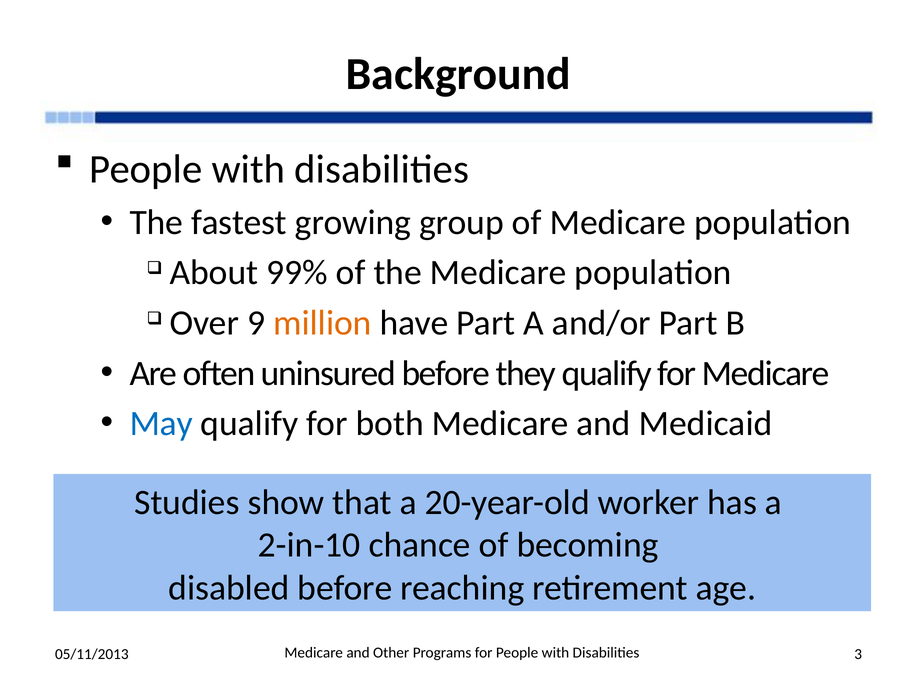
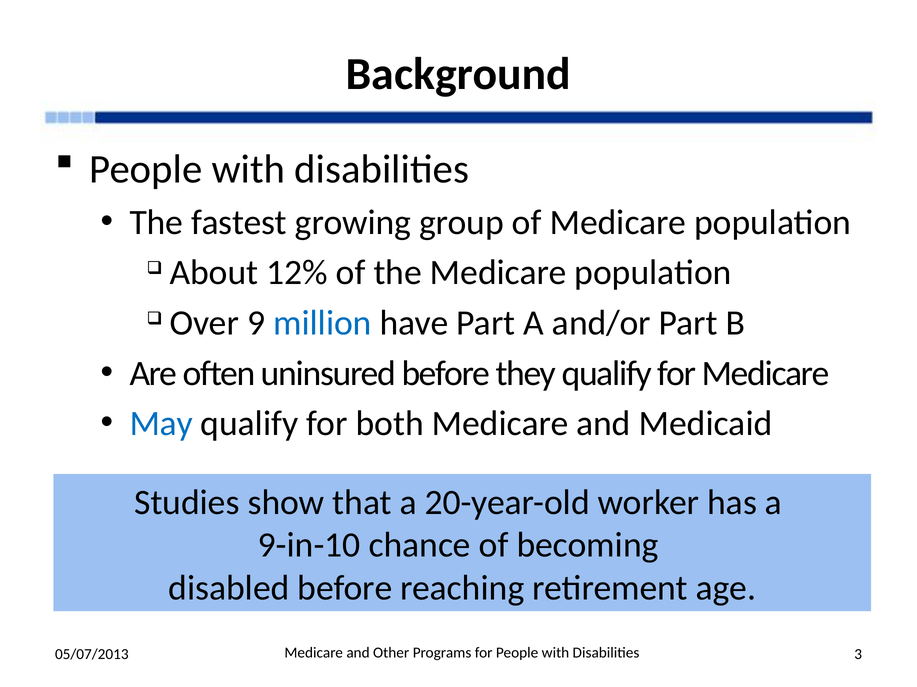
99%: 99% -> 12% (297, 273)
million colour: orange -> blue (322, 323)
2-in-10: 2-in-10 -> 9-in-10 (309, 546)
05/11/2013: 05/11/2013 -> 05/07/2013 (92, 655)
